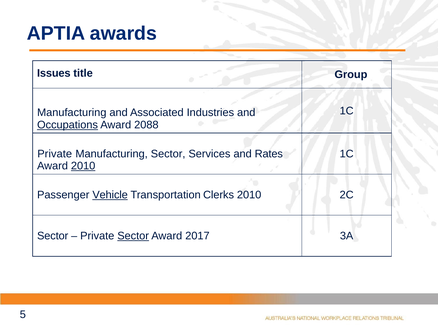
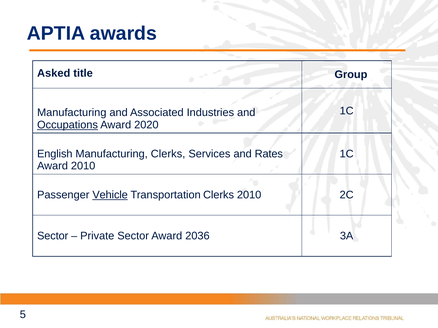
Issues: Issues -> Asked (54, 73)
2088: 2088 -> 2020 (146, 125)
Private: Private -> English (55, 154)
Manufacturing Sector: Sector -> Clerks (168, 154)
2010 underline: present -> none (83, 166)
Sector underline: present -> none (133, 236)
2017: 2017 -> 2036 (197, 236)
